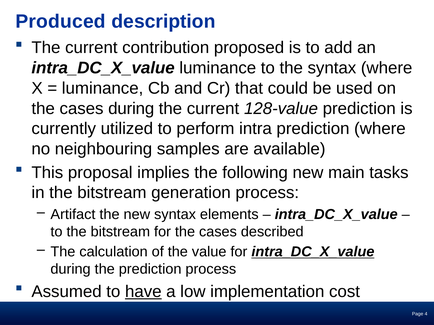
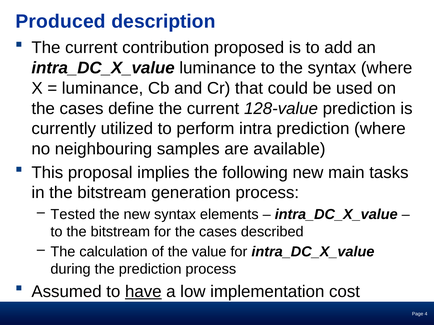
cases during: during -> define (131, 109)
Artifact: Artifact -> Tested (73, 215)
intra_DC_X_value underline: present -> none (313, 252)
